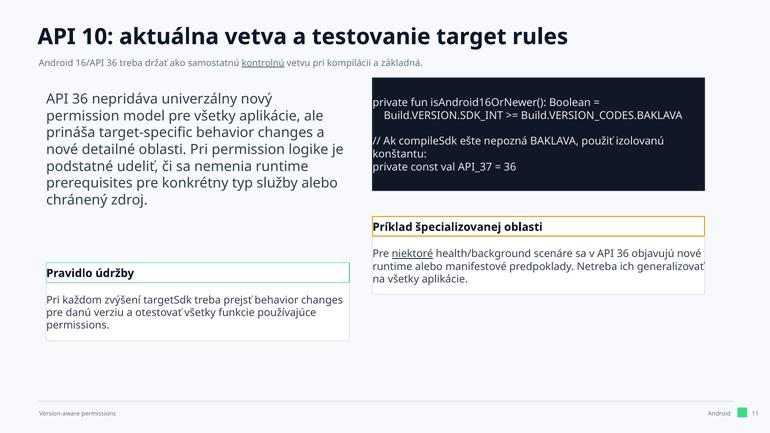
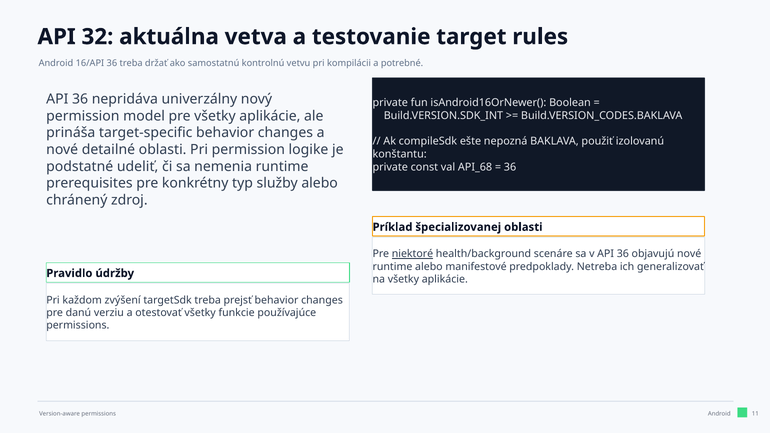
10: 10 -> 32 (97, 37)
kontrolnú underline: present -> none (263, 63)
základná: základná -> potrebné (402, 63)
API_37: API_37 -> API_68 (475, 167)
